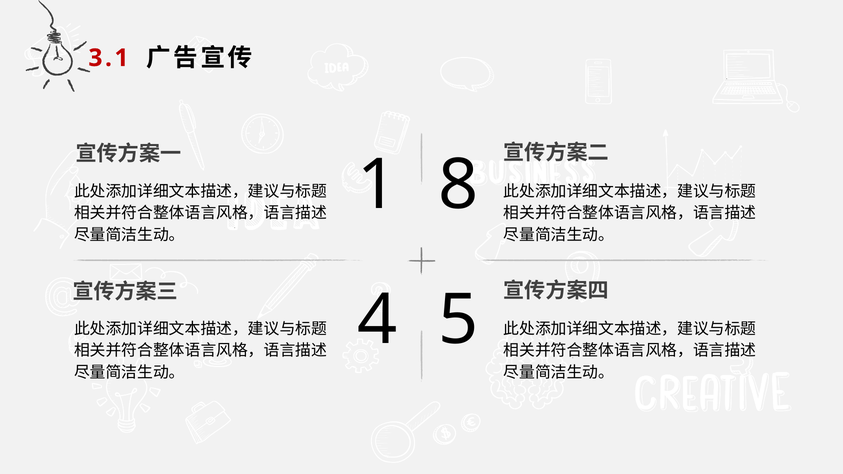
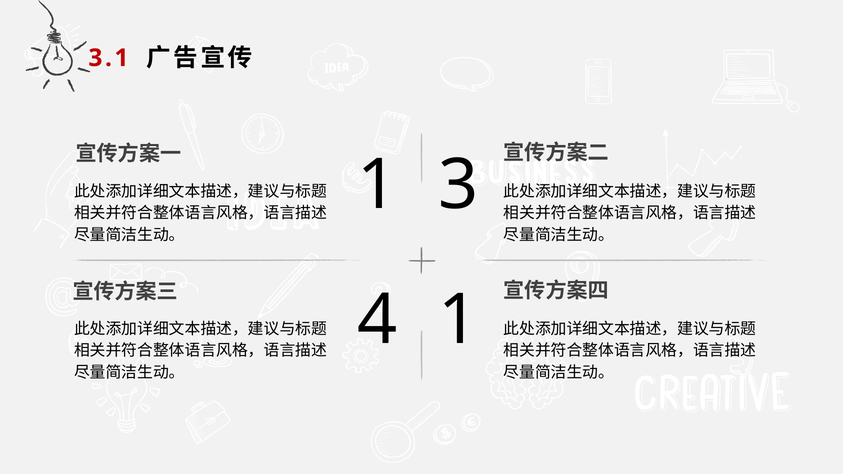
8: 8 -> 3 (458, 185)
4 5: 5 -> 1 (458, 320)
